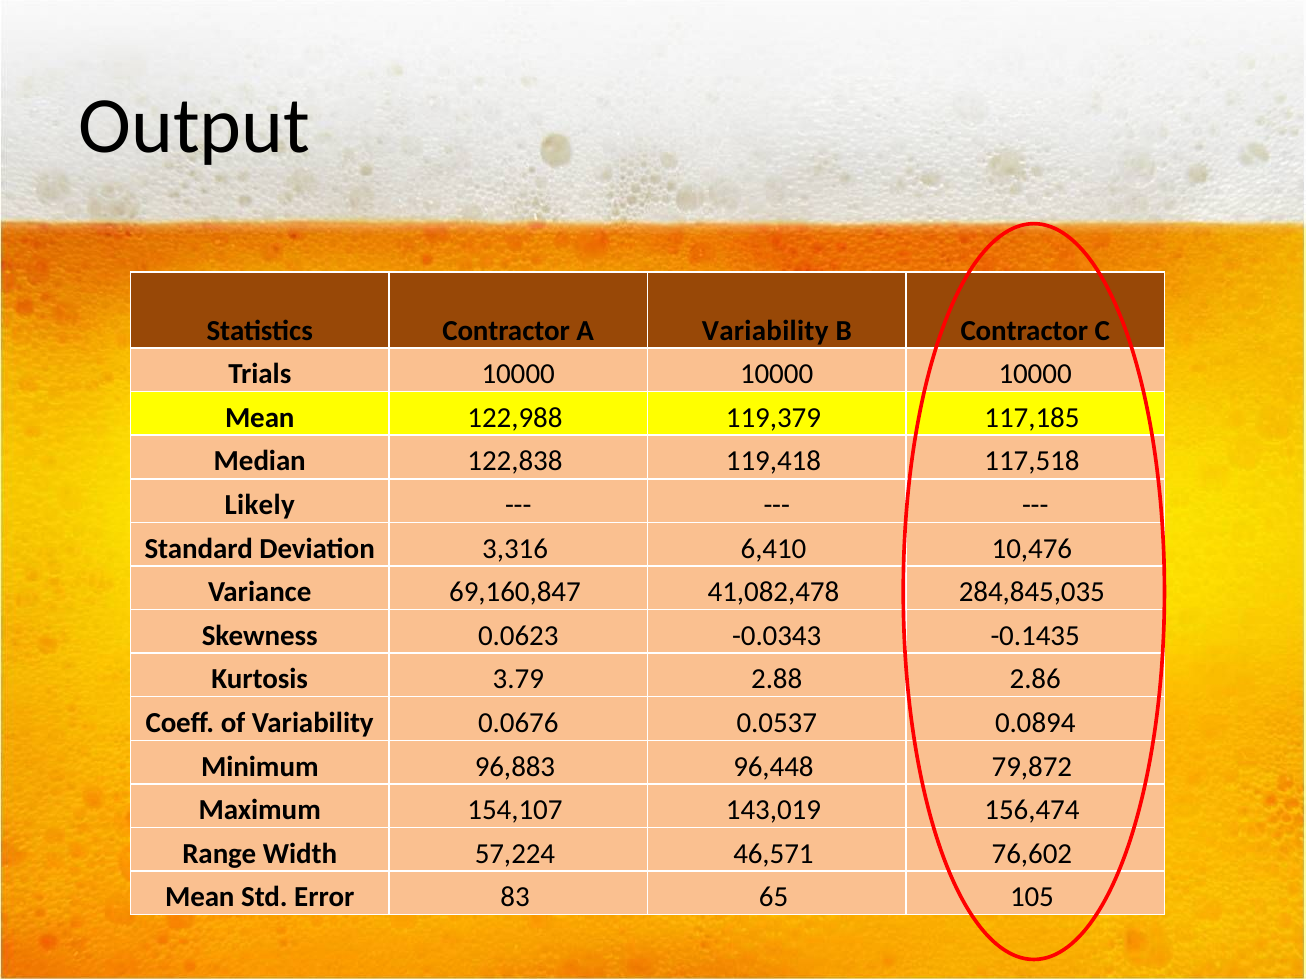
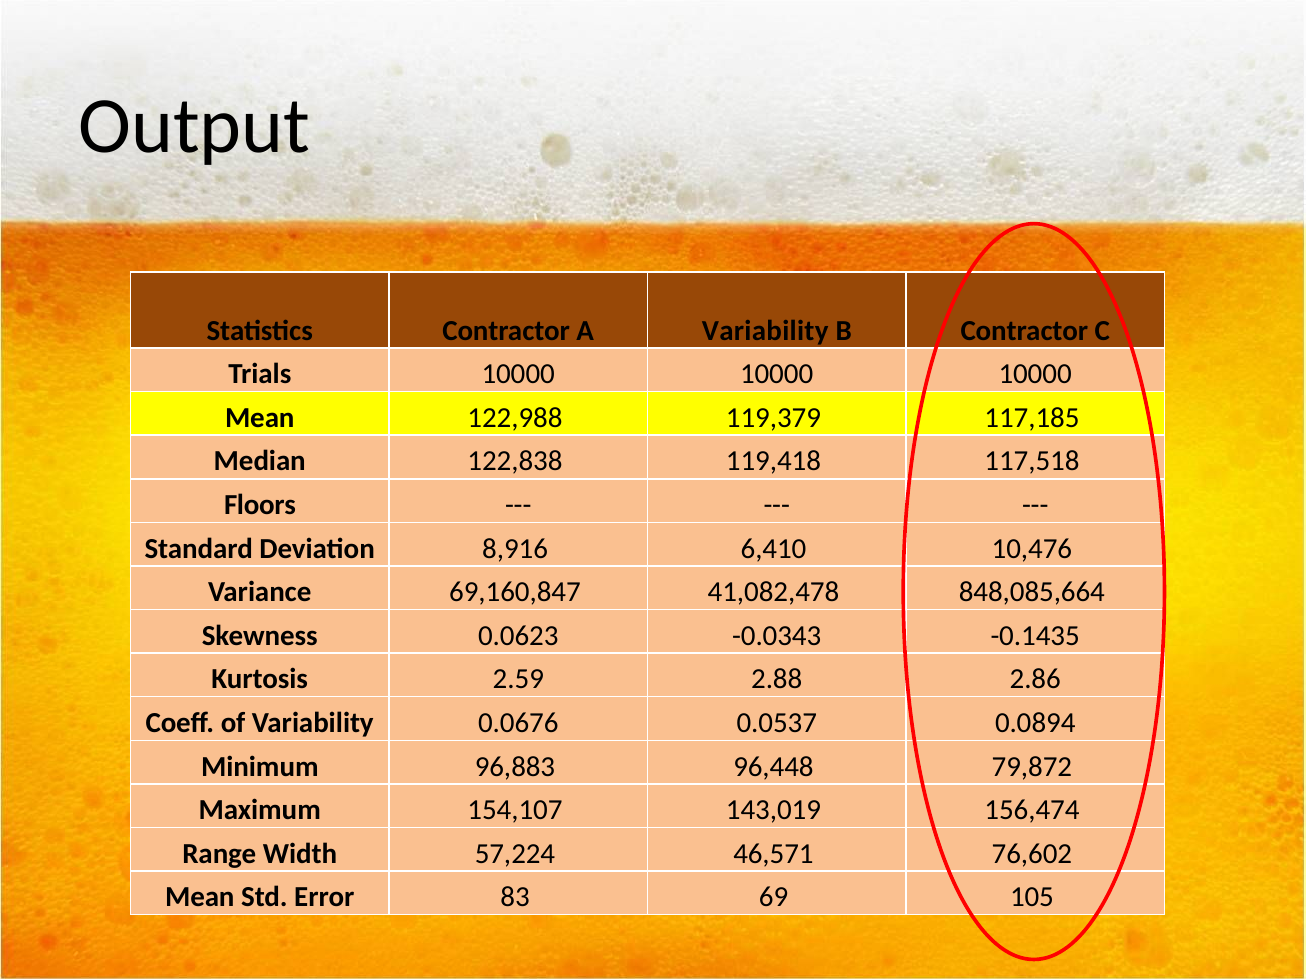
Likely: Likely -> Floors (260, 505)
3,316: 3,316 -> 8,916 (515, 549)
284,845,035: 284,845,035 -> 848,085,664 (1032, 592)
3.79: 3.79 -> 2.59 (518, 680)
65: 65 -> 69 (774, 898)
